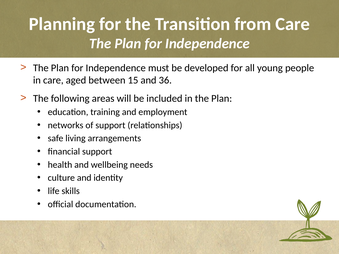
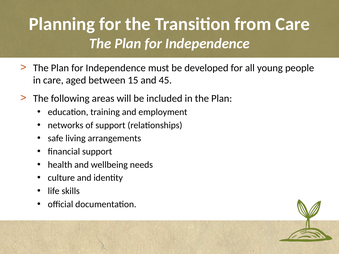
36: 36 -> 45 (165, 80)
